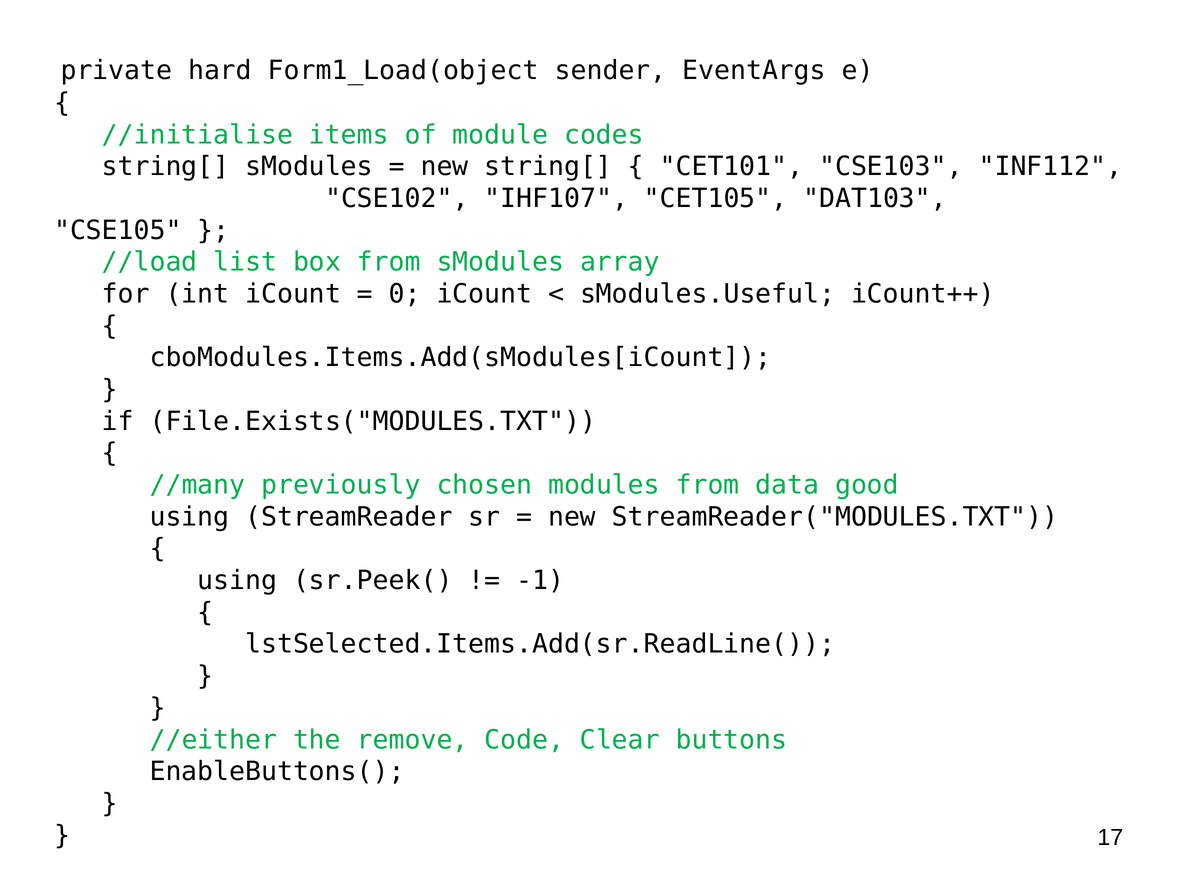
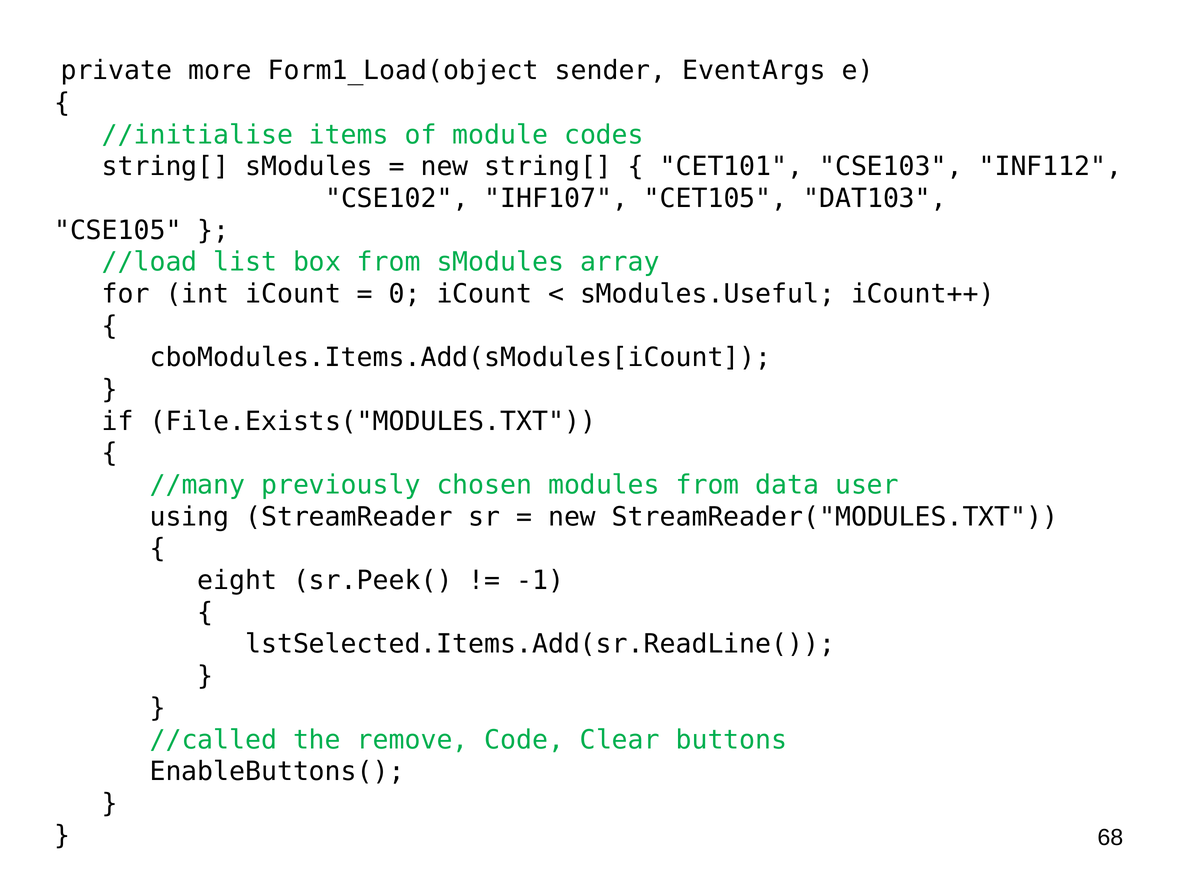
hard: hard -> more (220, 70)
good: good -> user (867, 485)
using: using -> eight (237, 581)
//either: //either -> //called (213, 740)
17: 17 -> 68 (1110, 838)
